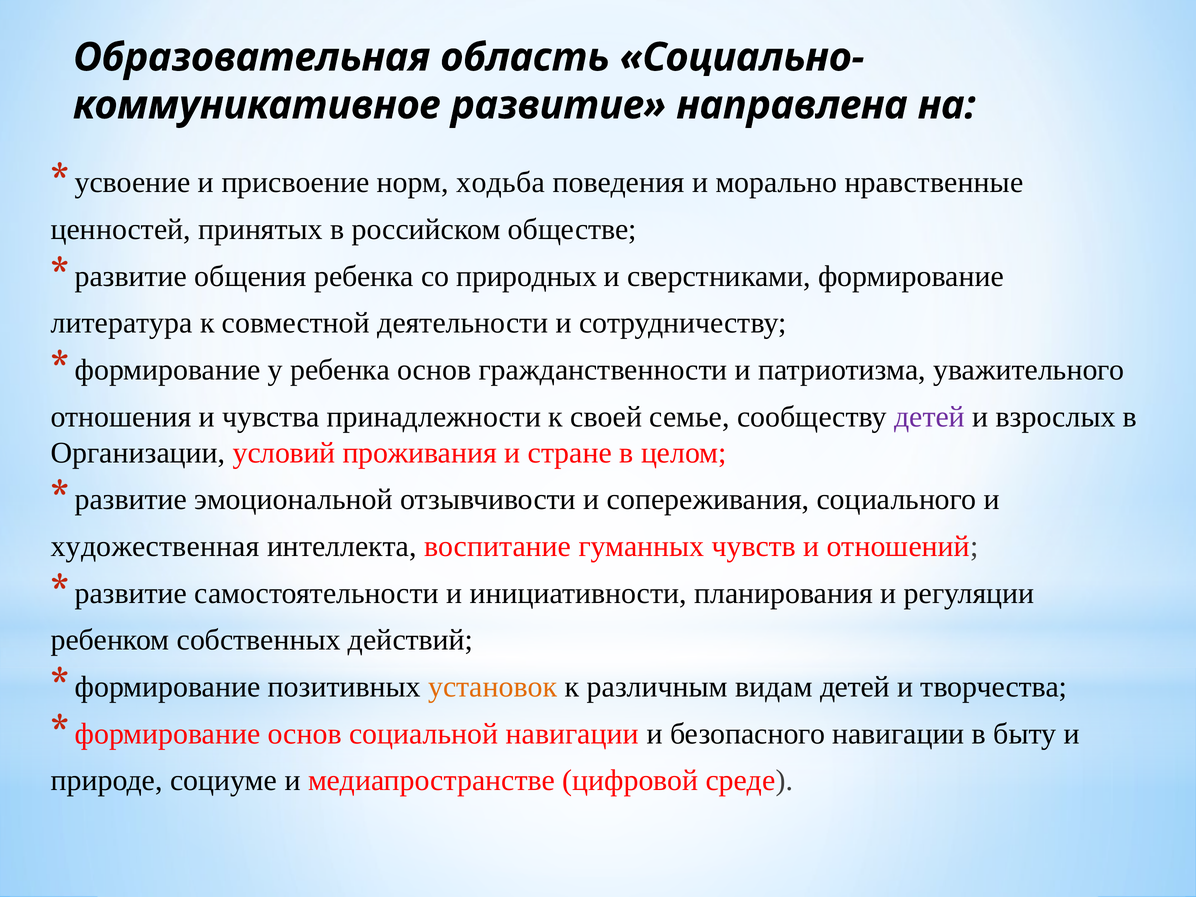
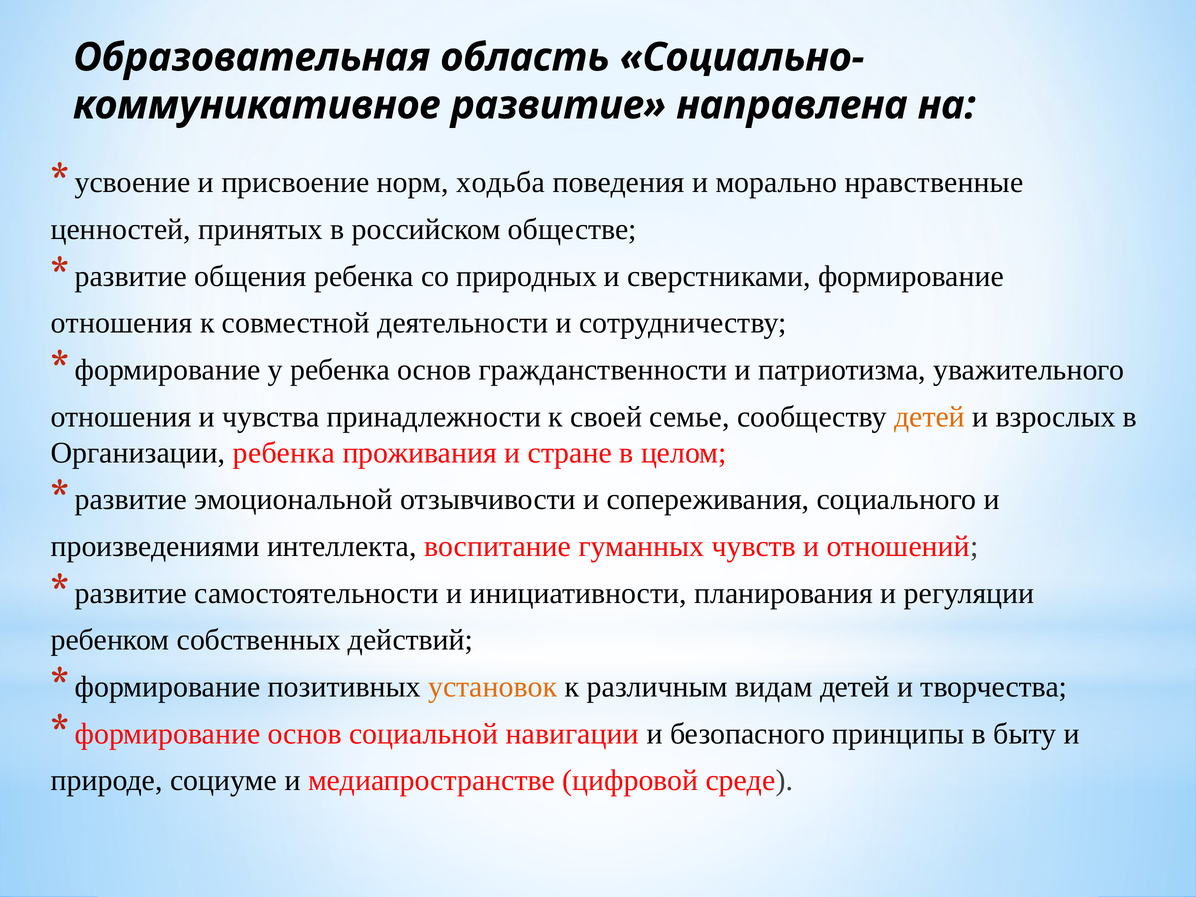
литература: литература -> отношения (122, 323)
детей colour: purple -> orange (930, 417)
Организации условий: условий -> ребенка (284, 453)
художественная: художественная -> произведениями (155, 546)
безопасного навигации: навигации -> принципы (898, 734)
